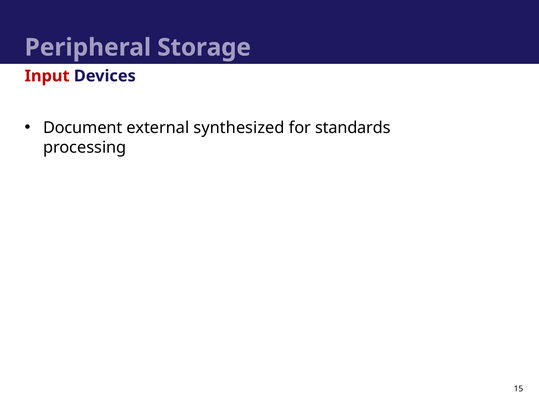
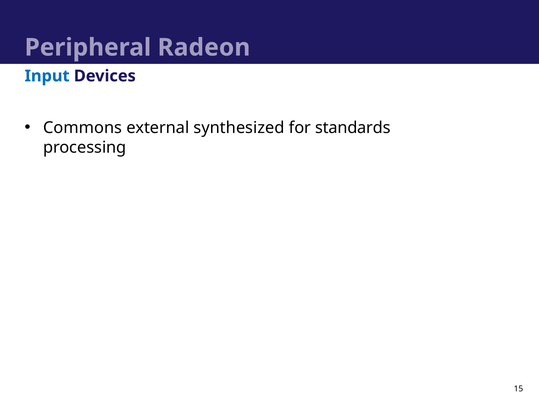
Storage: Storage -> Radeon (204, 47)
Input colour: red -> blue (47, 76)
Document: Document -> Commons (83, 128)
